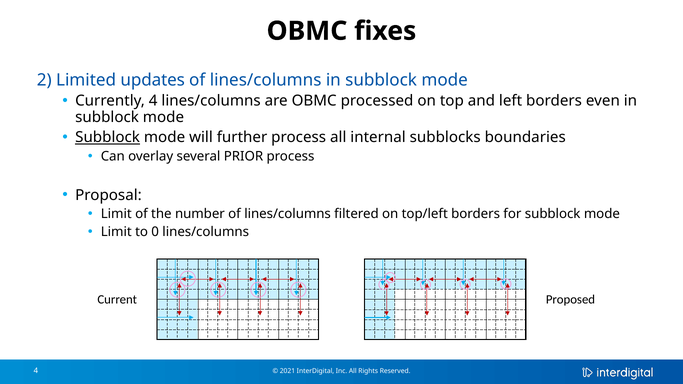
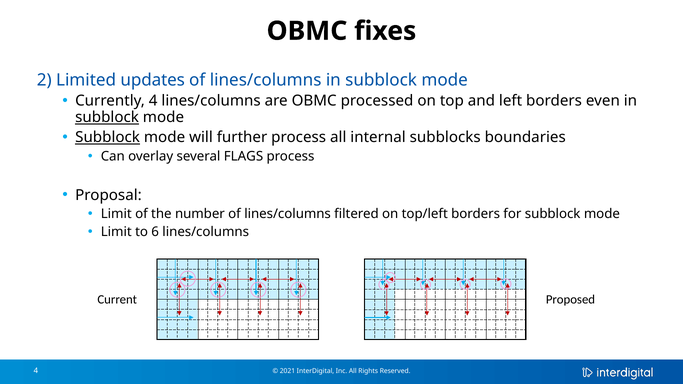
subblock underline: none -> present (107, 117)
PRIOR: PRIOR -> FLAGS (244, 156)
0: 0 -> 6 (155, 232)
